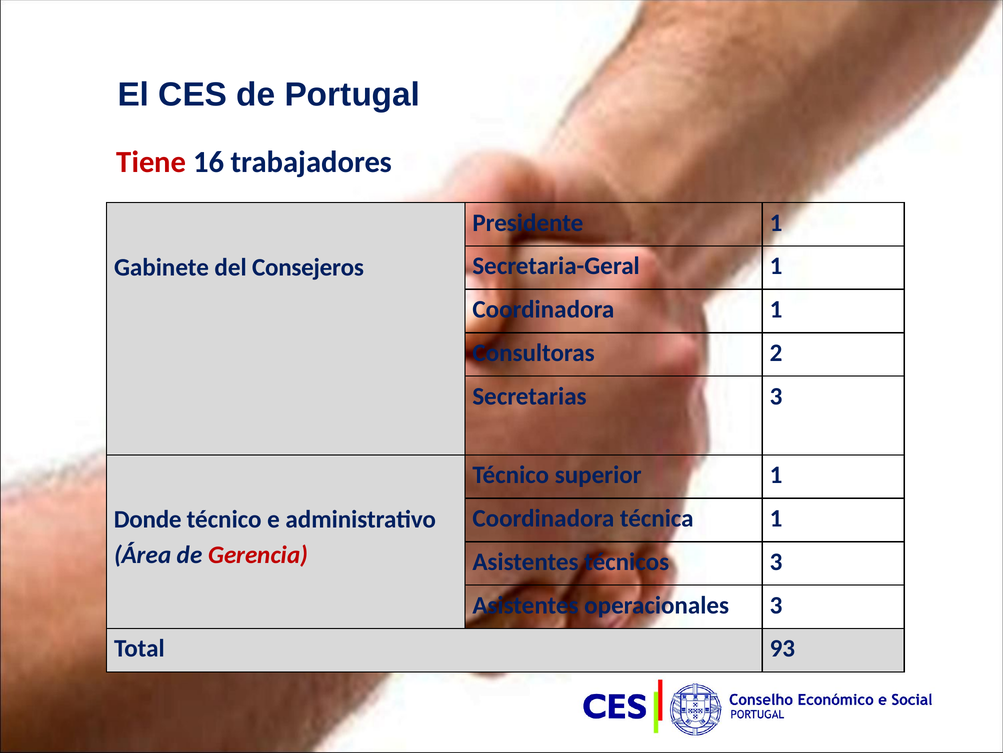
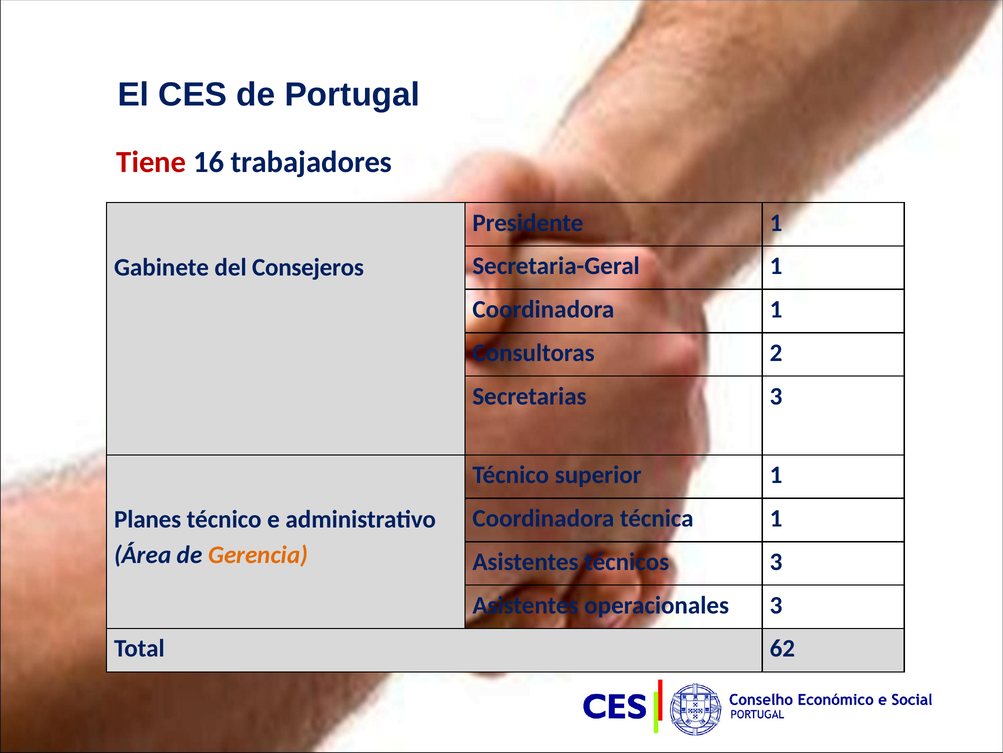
Donde: Donde -> Planes (148, 519)
Gerencia colour: red -> orange (258, 554)
93: 93 -> 62 (782, 648)
